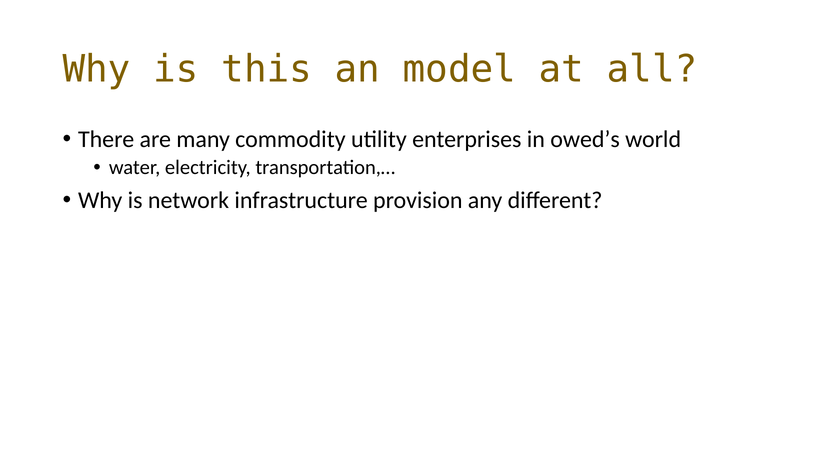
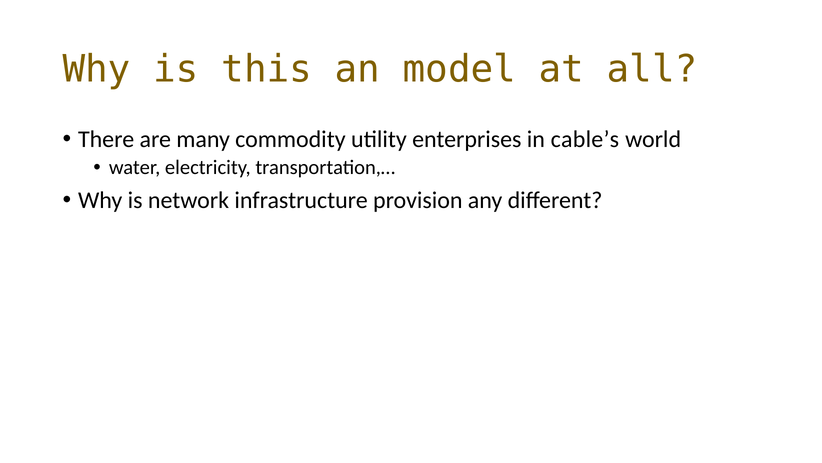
owed’s: owed’s -> cable’s (585, 139)
